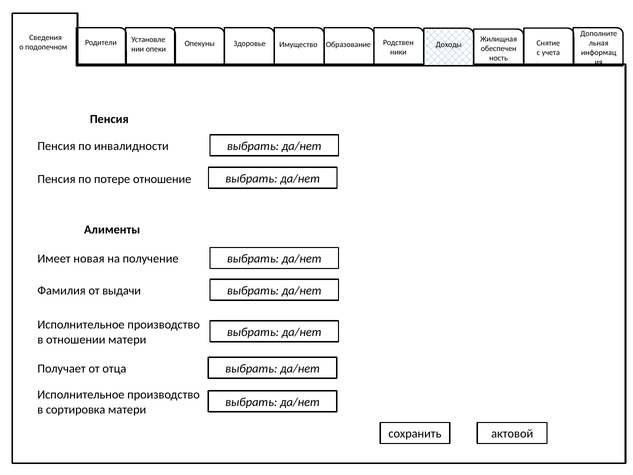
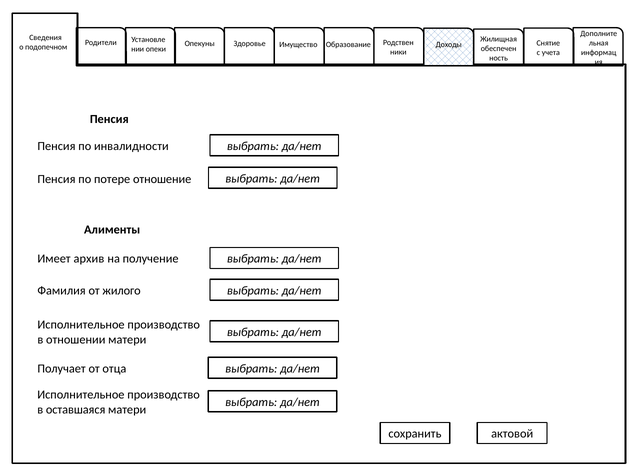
новая: новая -> архив (89, 259)
выдачи: выдачи -> жилого (122, 291)
сортировка: сортировка -> оставшаяся (76, 409)
